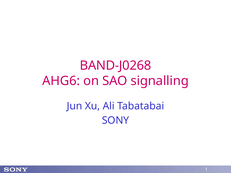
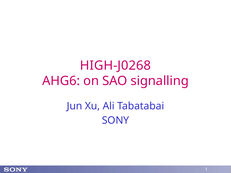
BAND-J0268: BAND-J0268 -> HIGH-J0268 (115, 66)
